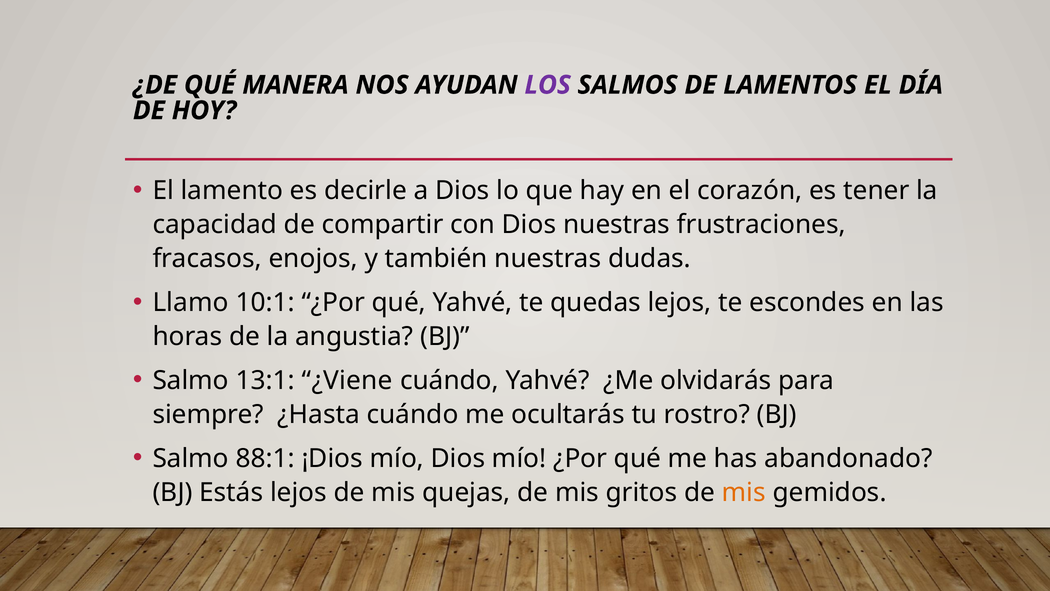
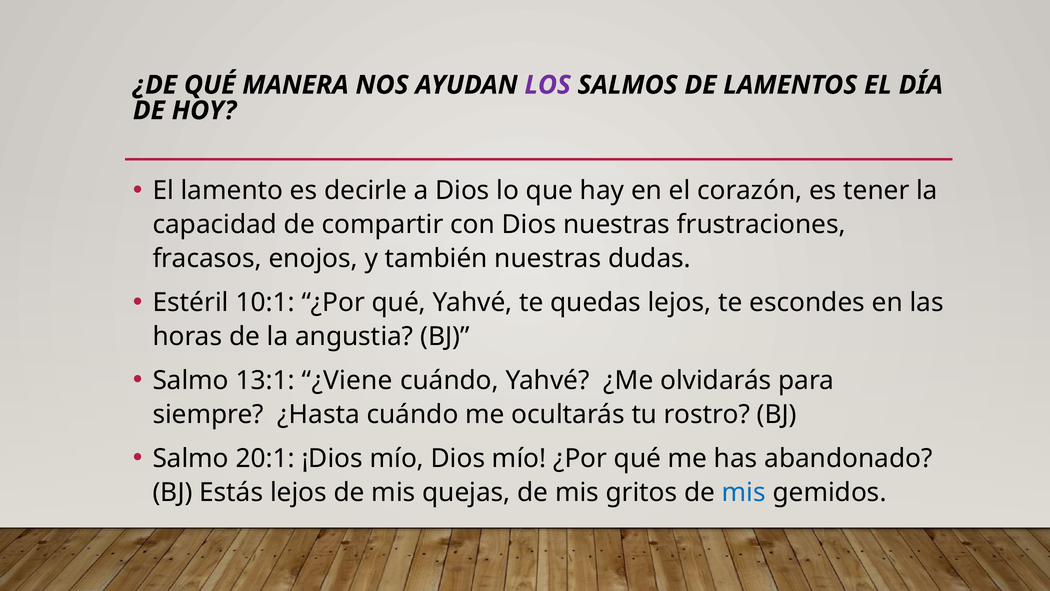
Llamo: Llamo -> Estéril (191, 302)
88:1: 88:1 -> 20:1 (265, 458)
mis colour: orange -> blue (744, 492)
